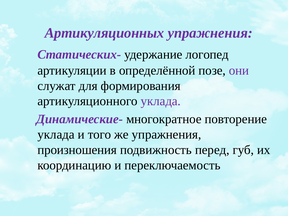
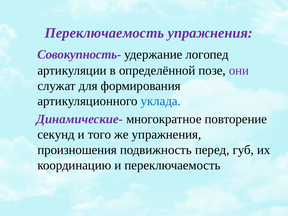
Артикуляционных: Артикуляционных -> Переключаемость (104, 33)
Статических-: Статических- -> Совокупность- (79, 55)
уклада colour: purple -> blue (161, 101)
уклада: уклада -> секунд (56, 134)
